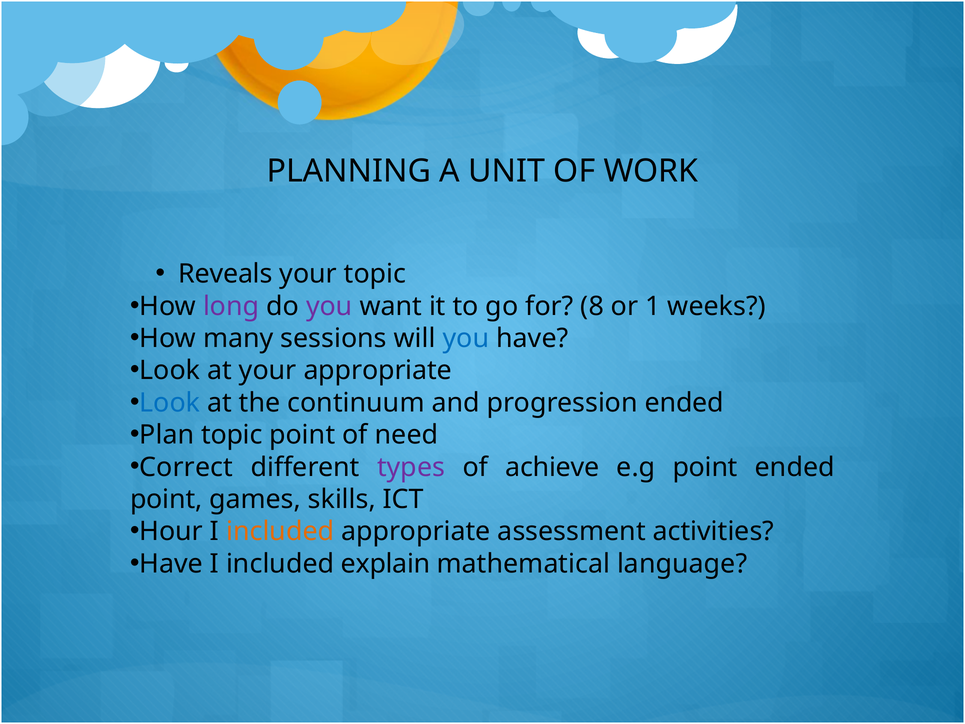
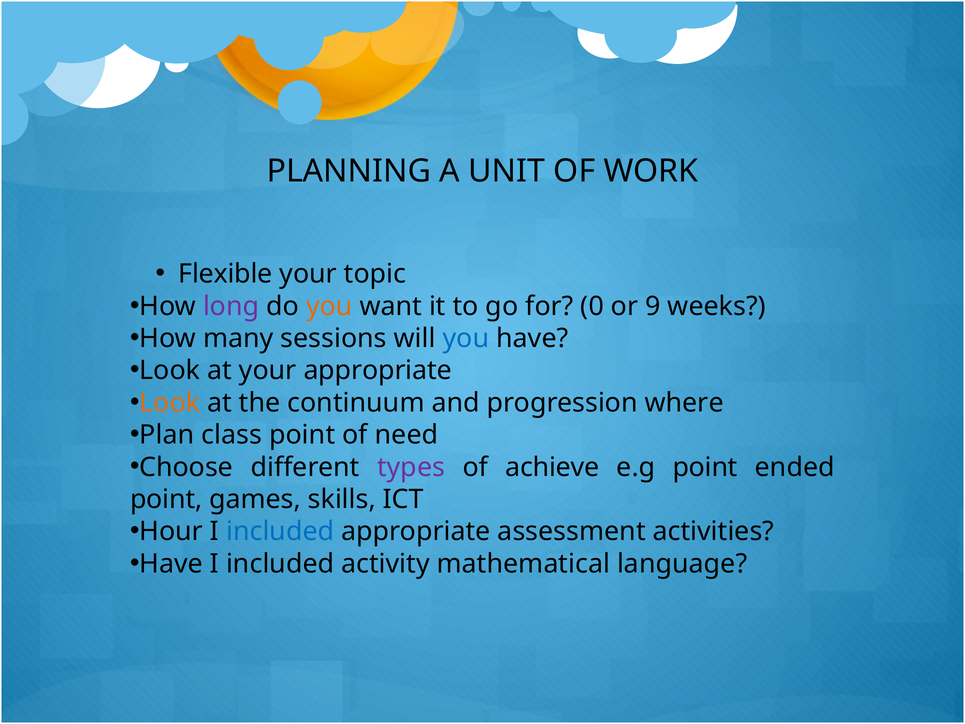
Reveals: Reveals -> Flexible (225, 274)
you colour: purple -> orange (329, 306)
8: 8 -> 0 (592, 306)
1: 1 -> 9 (653, 306)
Look colour: blue -> orange (170, 403)
progression ended: ended -> where (684, 403)
Plan topic: topic -> class (232, 435)
Correct: Correct -> Choose (186, 467)
included colour: orange -> blue (280, 531)
explain: explain -> activity (385, 564)
